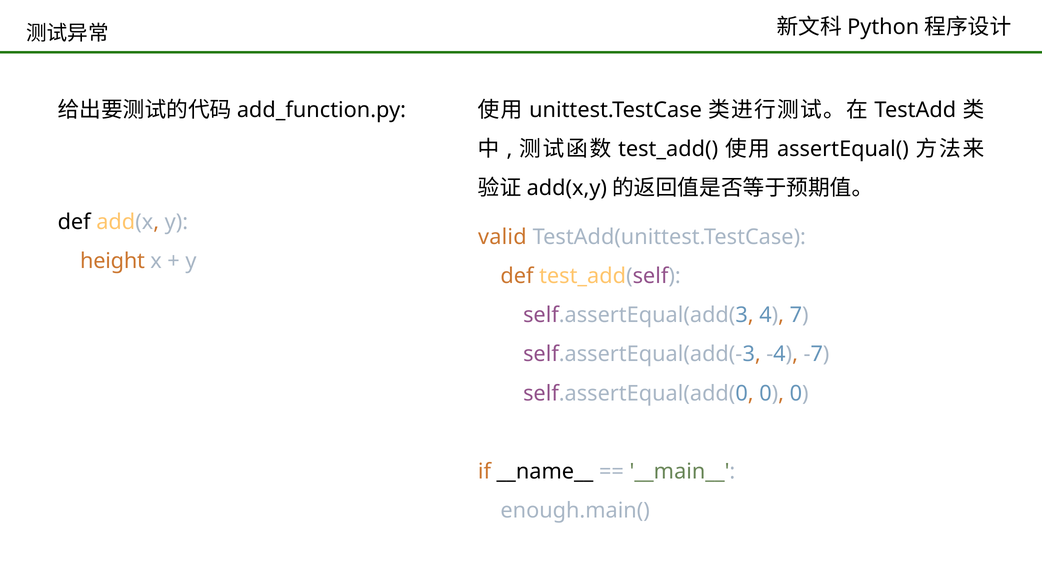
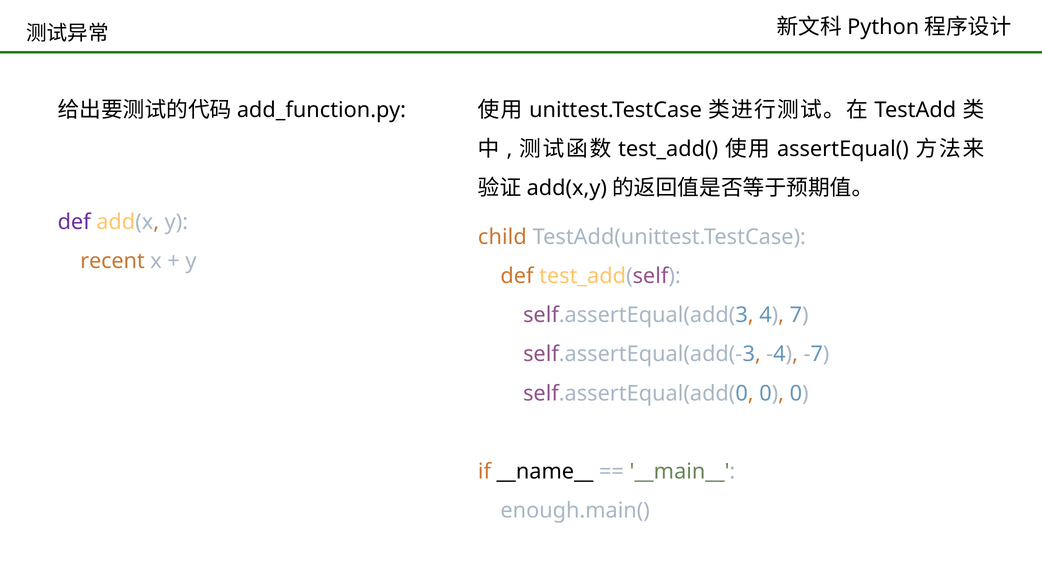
def colour: black -> purple (74, 222)
valid: valid -> child (502, 237)
height: height -> recent (112, 261)
